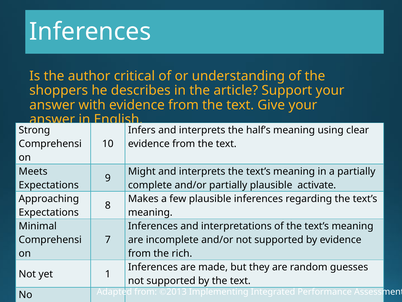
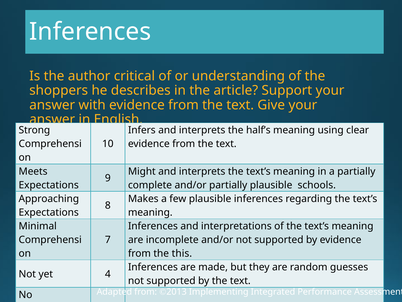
activate: activate -> schools (317, 185)
rich: rich -> this (182, 253)
1: 1 -> 4 (108, 274)
